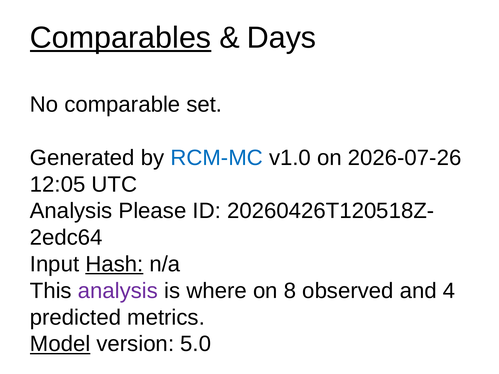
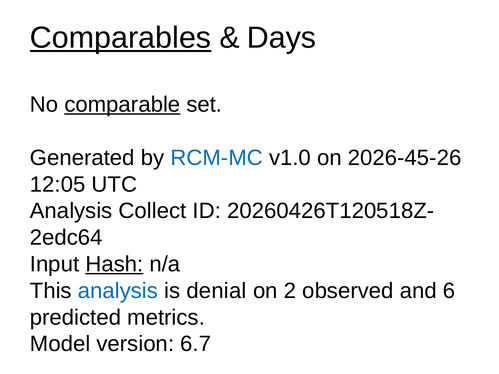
comparable underline: none -> present (122, 105)
2026-07-26: 2026-07-26 -> 2026-45-26 (405, 158)
Please: Please -> Collect (152, 211)
analysis colour: purple -> blue (118, 291)
where: where -> denial (216, 291)
8: 8 -> 2 (290, 291)
4: 4 -> 6 (449, 291)
Model underline: present -> none (60, 344)
5.0: 5.0 -> 6.7 (196, 344)
